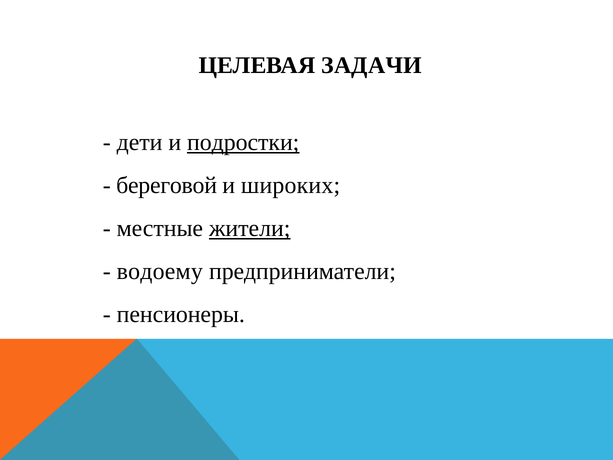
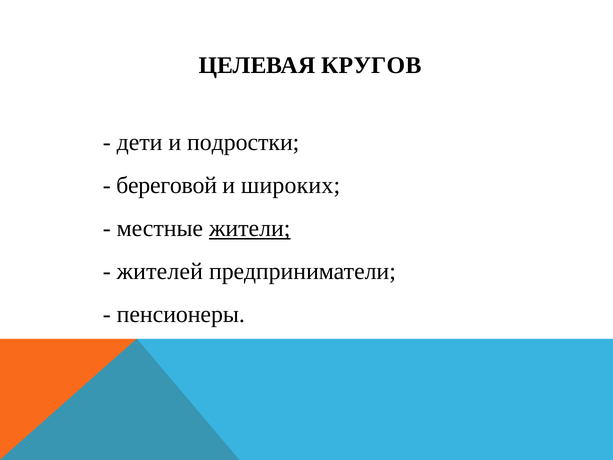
ЗАДАЧИ: ЗАДАЧИ -> КРУГОВ (371, 65)
подростки underline: present -> none (243, 142)
водоему: водоему -> жителей (160, 271)
